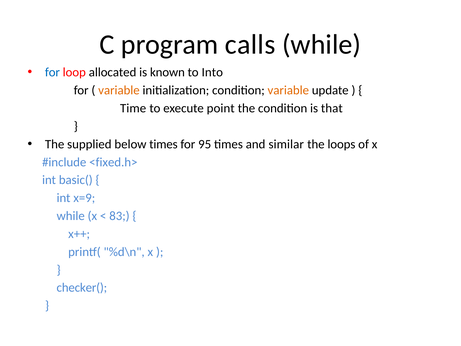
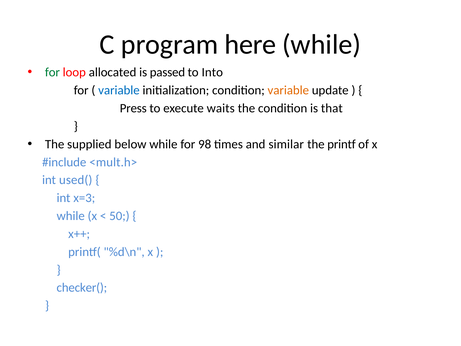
calls: calls -> here (250, 45)
for colour: blue -> green (52, 72)
known: known -> passed (167, 72)
variable colour: orange -> blue (119, 90)
Time: Time -> Press (133, 108)
point: point -> waits (221, 108)
below times: times -> while (163, 144)
95: 95 -> 98 (205, 144)
loops: loops -> printf (341, 144)
<fixed.h>: <fixed.h> -> <mult.h> (113, 162)
basic(: basic( -> used( (76, 180)
x=9: x=9 -> x=3 (84, 198)
83: 83 -> 50 (119, 216)
